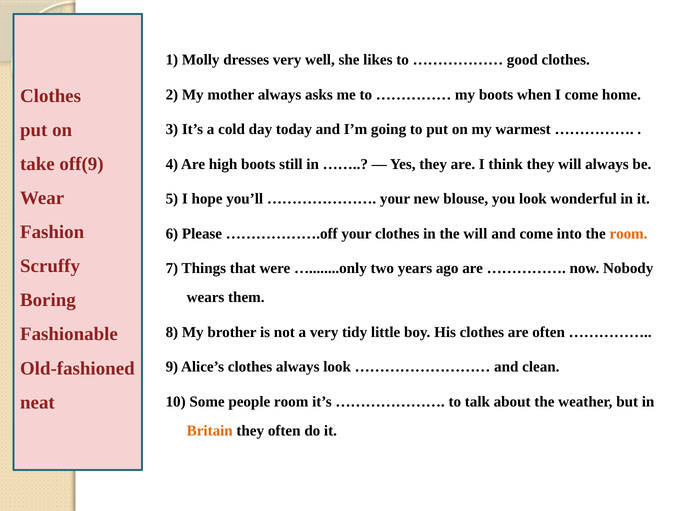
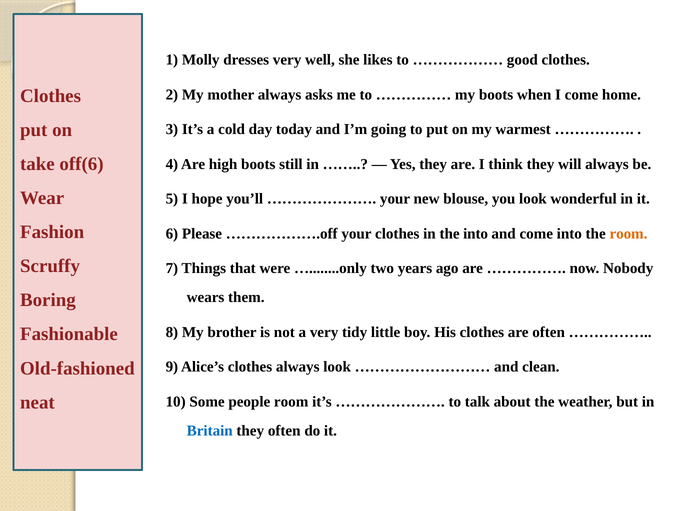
off(9: off(9 -> off(6 (82, 164)
the will: will -> into (476, 233)
Britain colour: orange -> blue (210, 430)
